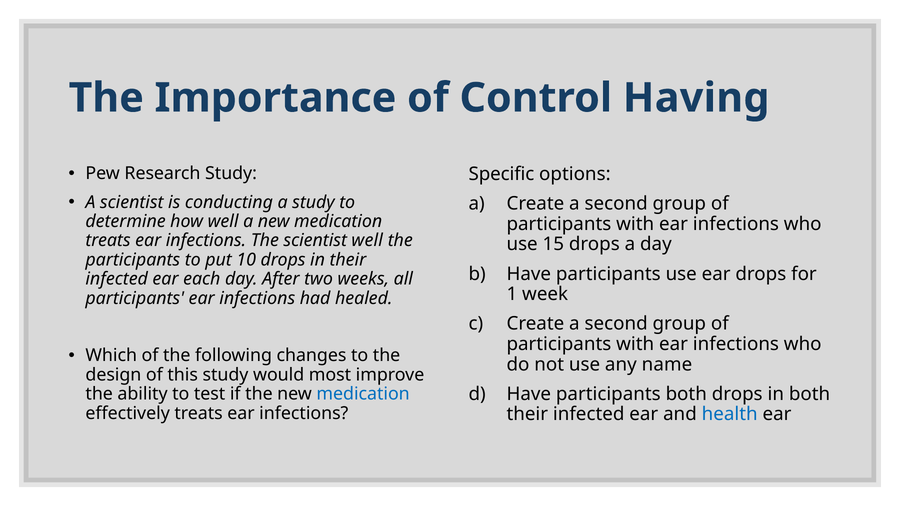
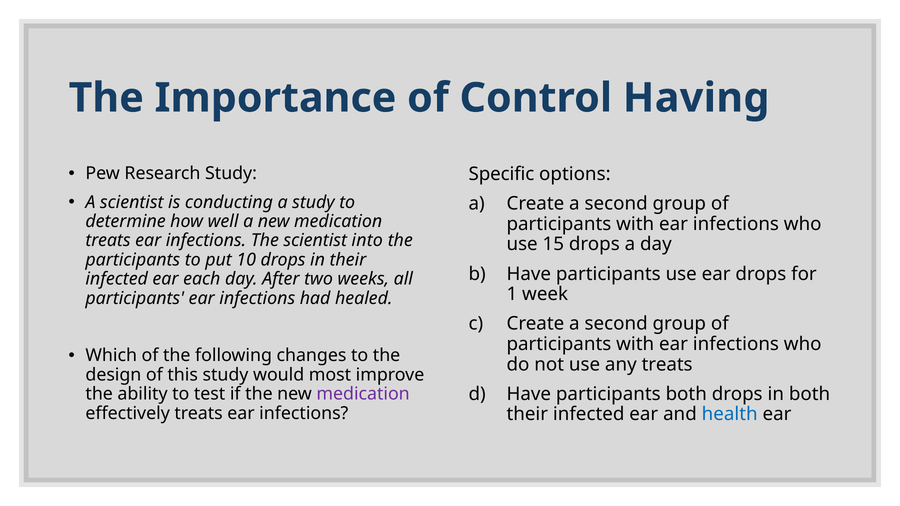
scientist well: well -> into (367, 241)
any name: name -> treats (667, 364)
medication colour: blue -> purple (363, 394)
